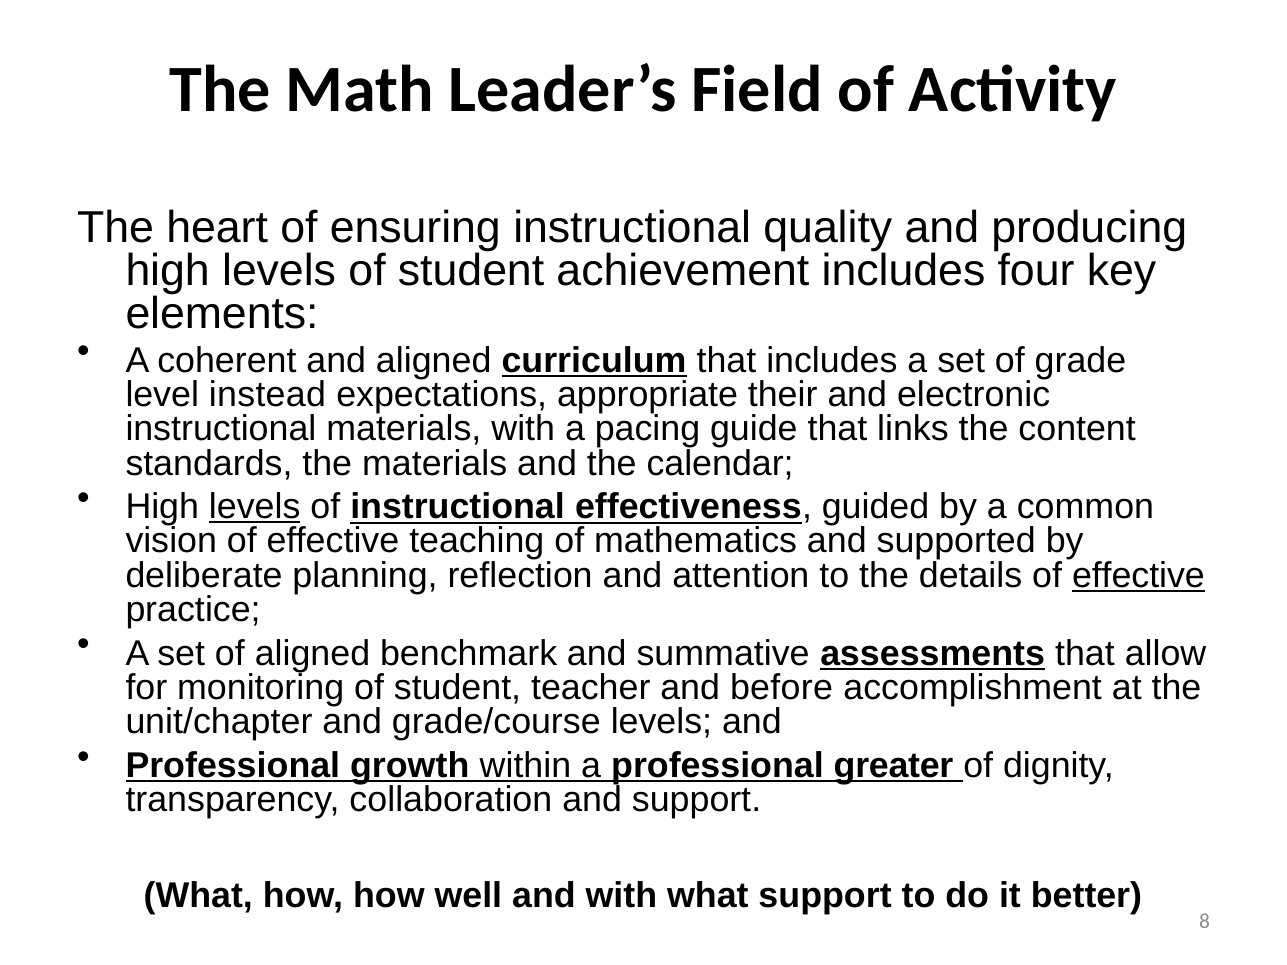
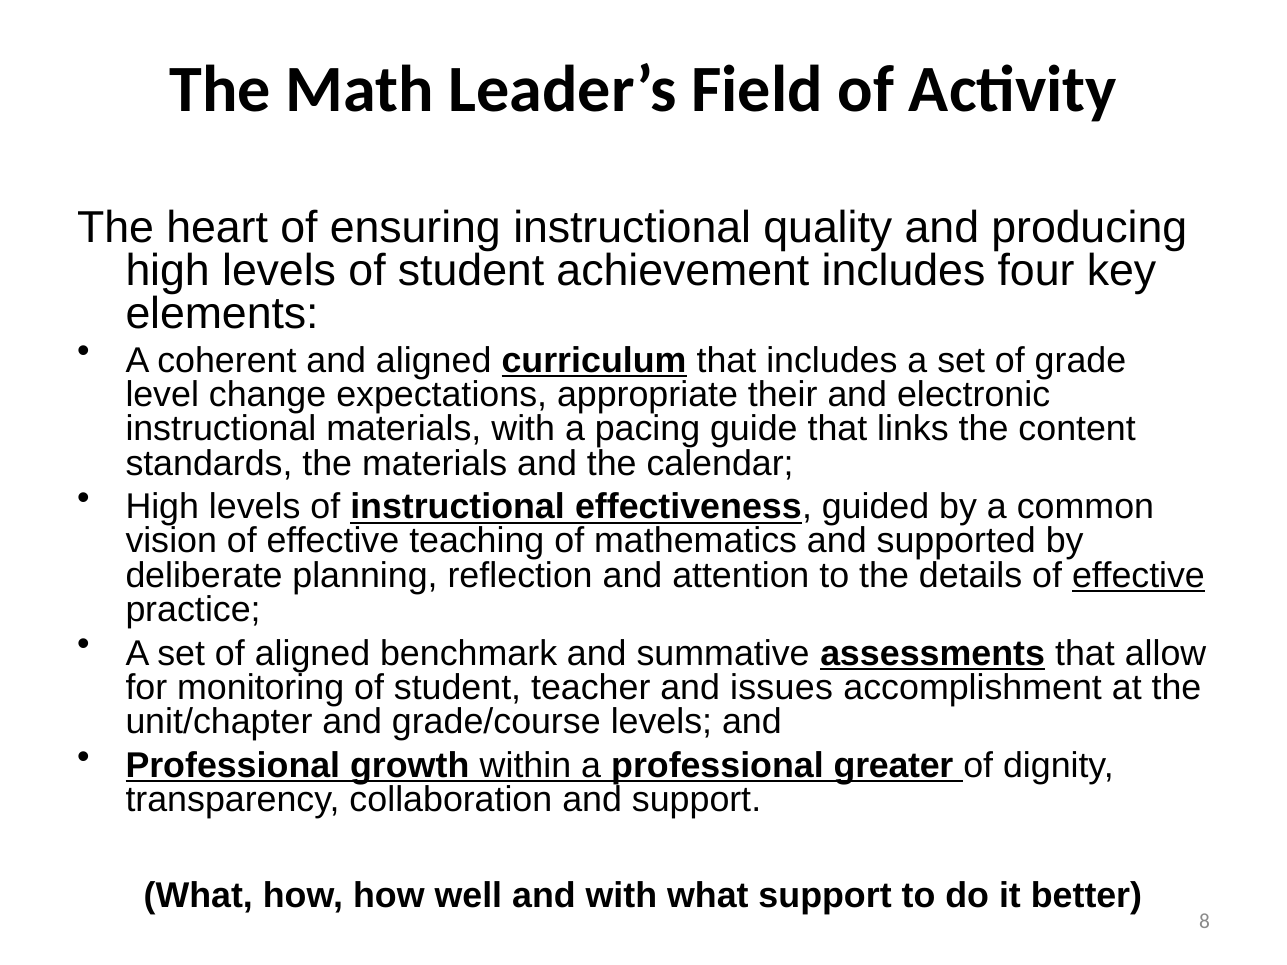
instead: instead -> change (268, 395)
levels underline: present -> none (255, 507)
before: before -> issues (782, 688)
